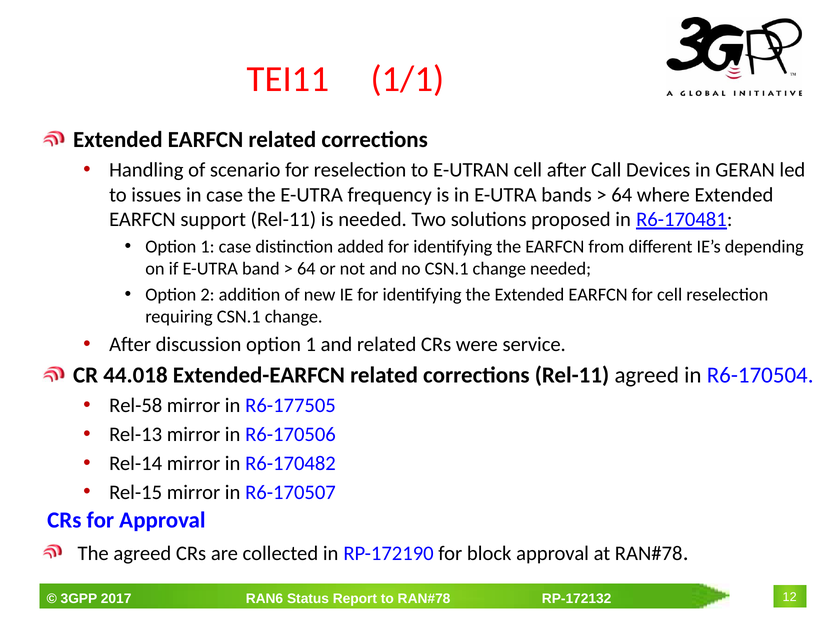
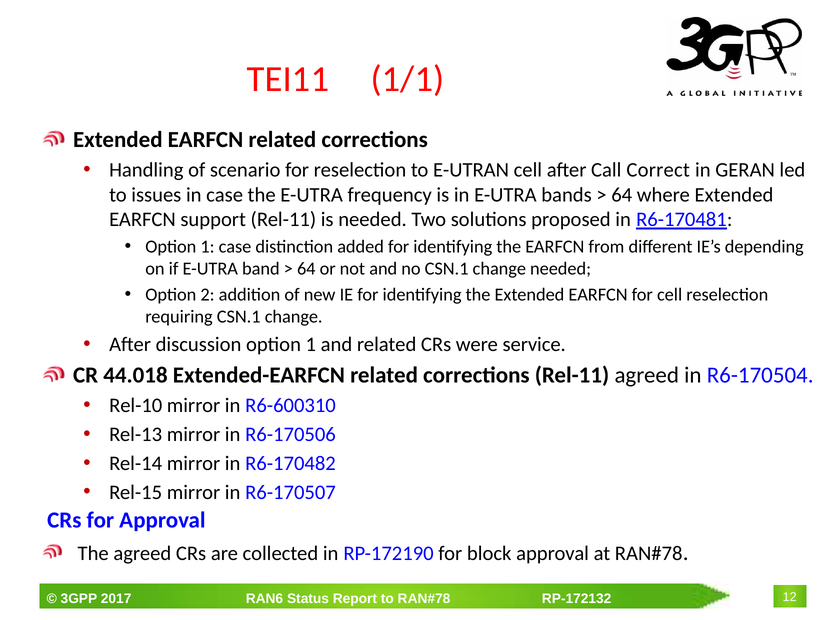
Devices: Devices -> Correct (658, 170)
Rel-58: Rel-58 -> Rel-10 (136, 405)
R6-177505: R6-177505 -> R6-600310 (291, 405)
